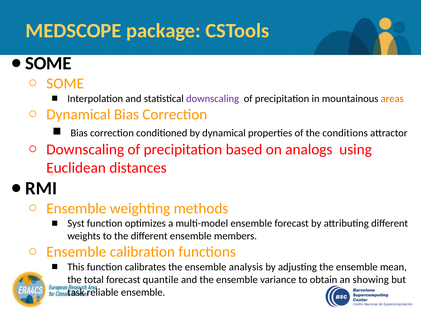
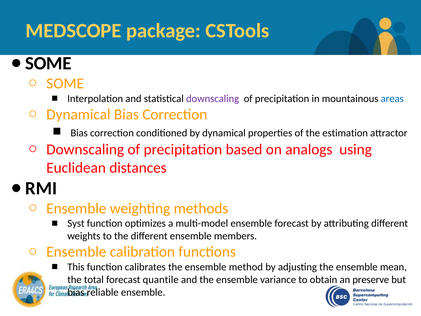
areas colour: orange -> blue (392, 98)
conditions: conditions -> estimation (345, 133)
analysis: analysis -> method (246, 267)
showing: showing -> preserve (371, 279)
task: task -> bias (76, 292)
